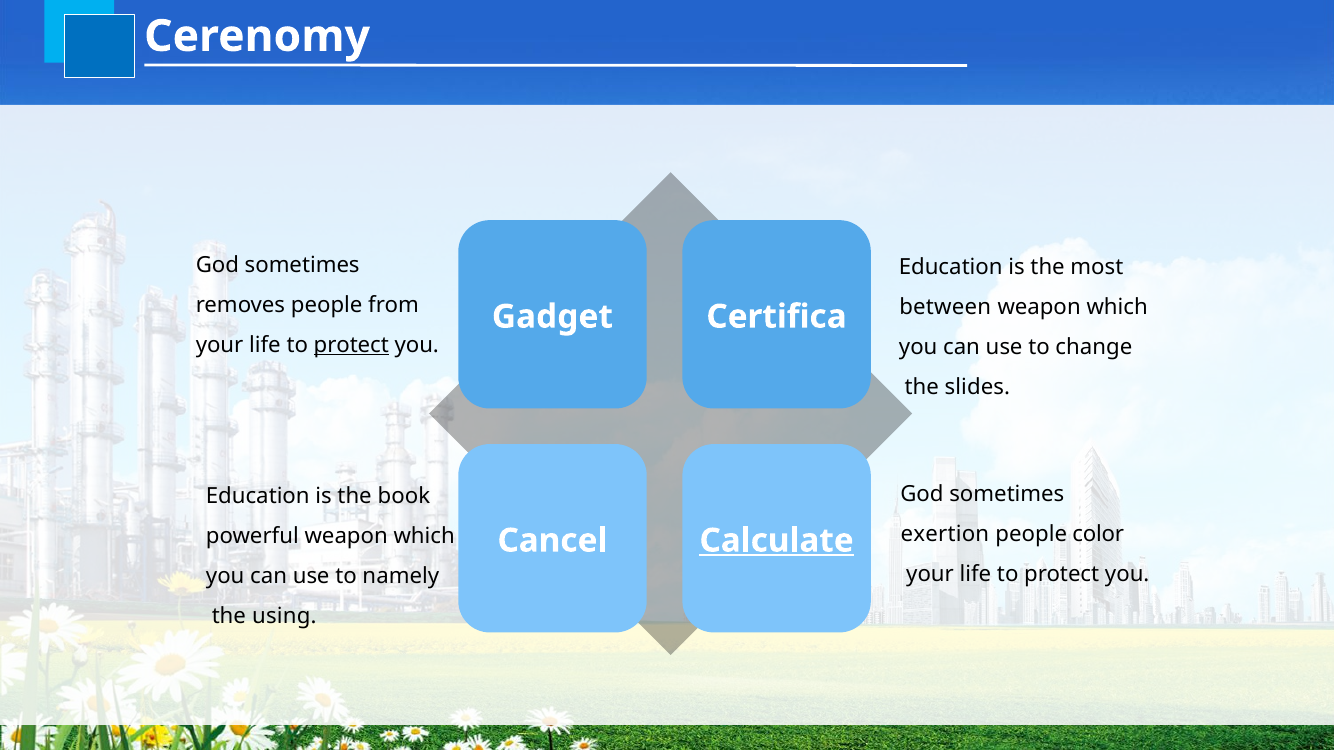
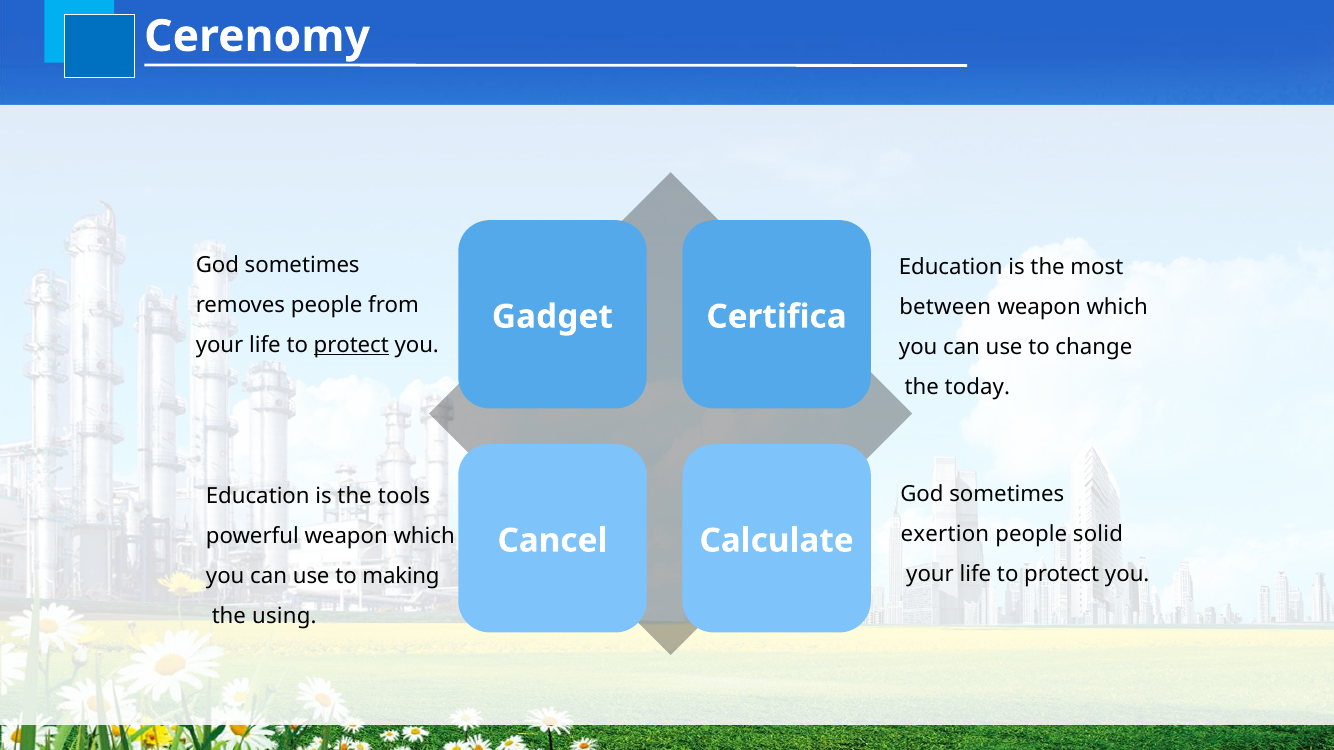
slides: slides -> today (977, 388)
book: book -> tools (404, 496)
color: color -> solid (1098, 535)
Calculate underline: present -> none (777, 541)
namely: namely -> making (401, 576)
